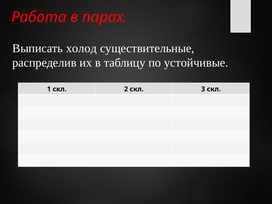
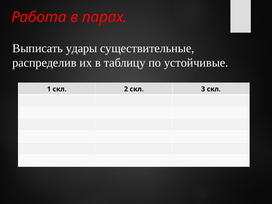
холод: холод -> удары (82, 48)
